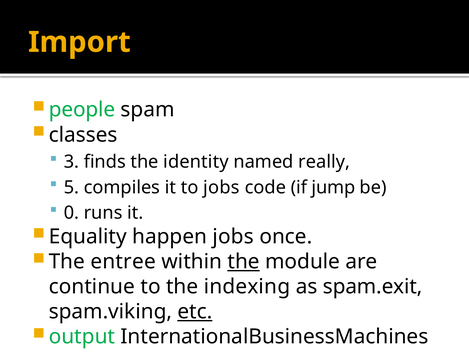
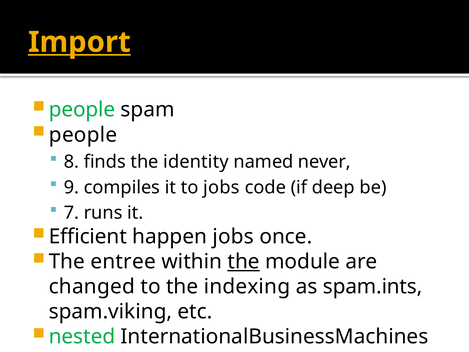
Import underline: none -> present (79, 42)
classes: classes -> people (83, 135)
3: 3 -> 8 (71, 162)
really: really -> never (324, 162)
5: 5 -> 9 (71, 187)
jump: jump -> deep (333, 187)
0: 0 -> 7 (71, 213)
Equality: Equality -> Efficient (88, 236)
continue: continue -> changed (92, 286)
spam.exit: spam.exit -> spam.ints (373, 286)
etc underline: present -> none (195, 311)
output: output -> nested (82, 336)
